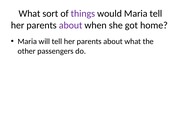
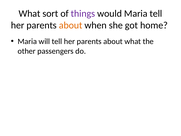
about colour: purple -> orange (71, 25)
